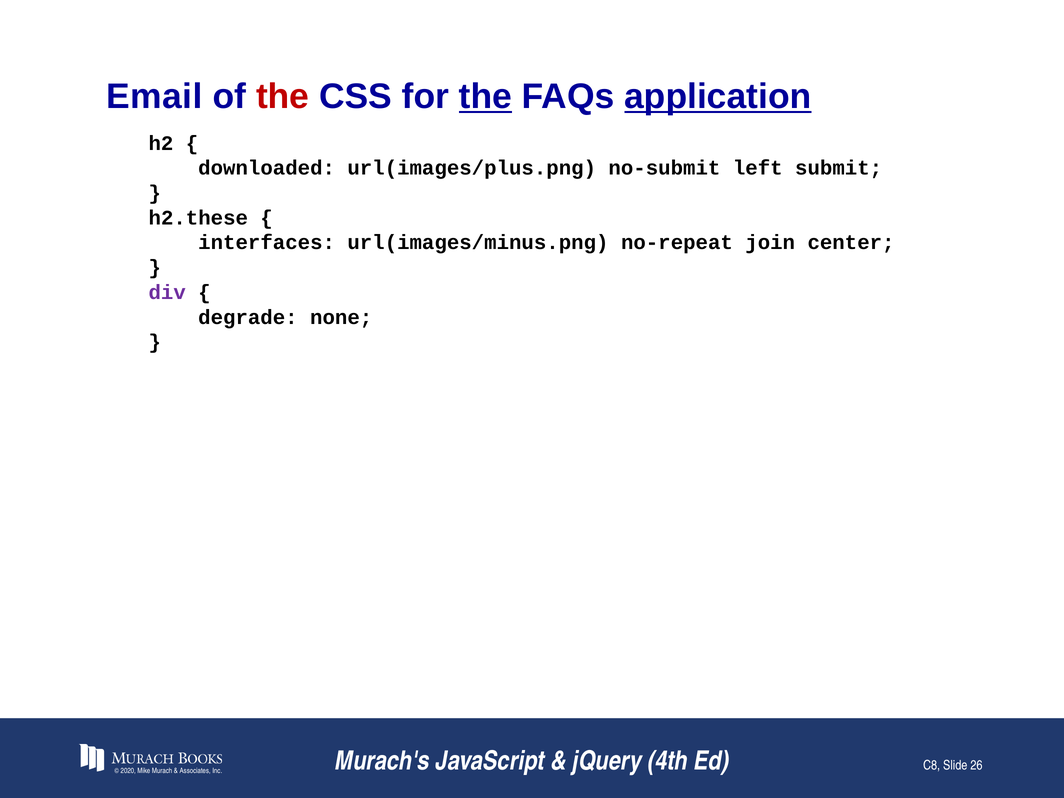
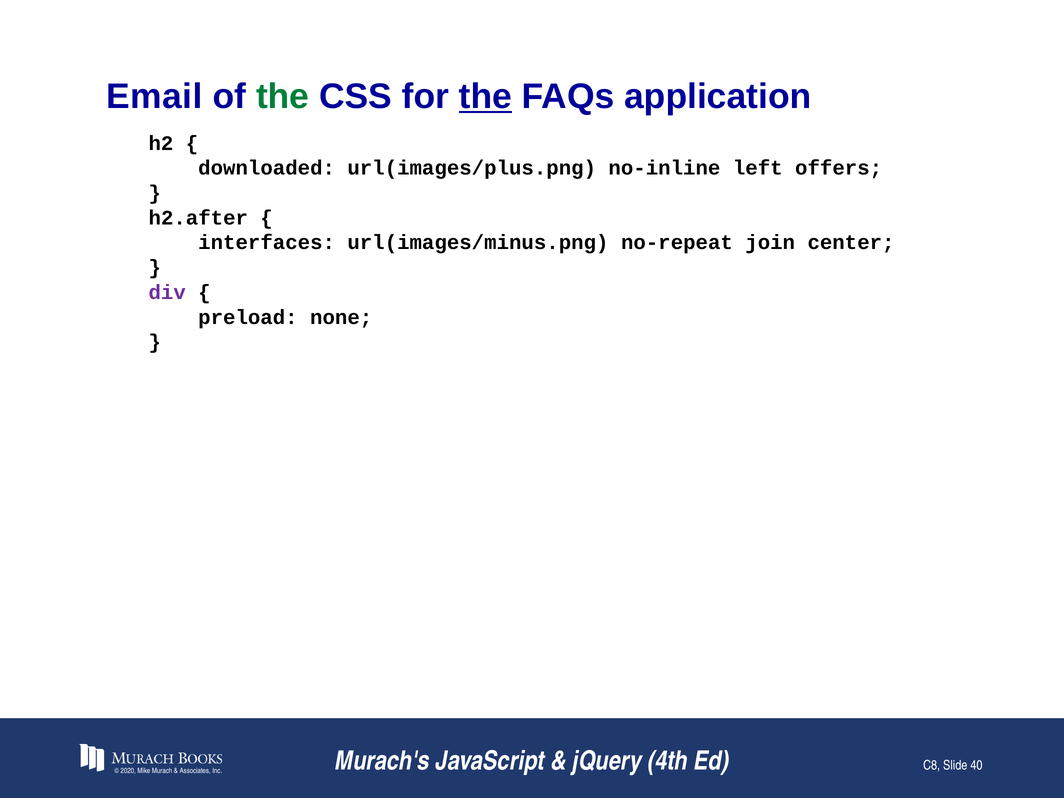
the colour: red -> green (283, 97)
application underline: present -> none (718, 97)
no-submit: no-submit -> no-inline (664, 168)
submit: submit -> offers (839, 168)
h2.these: h2.these -> h2.after (198, 218)
degrade: degrade -> preload (248, 317)
26: 26 -> 40 (976, 766)
